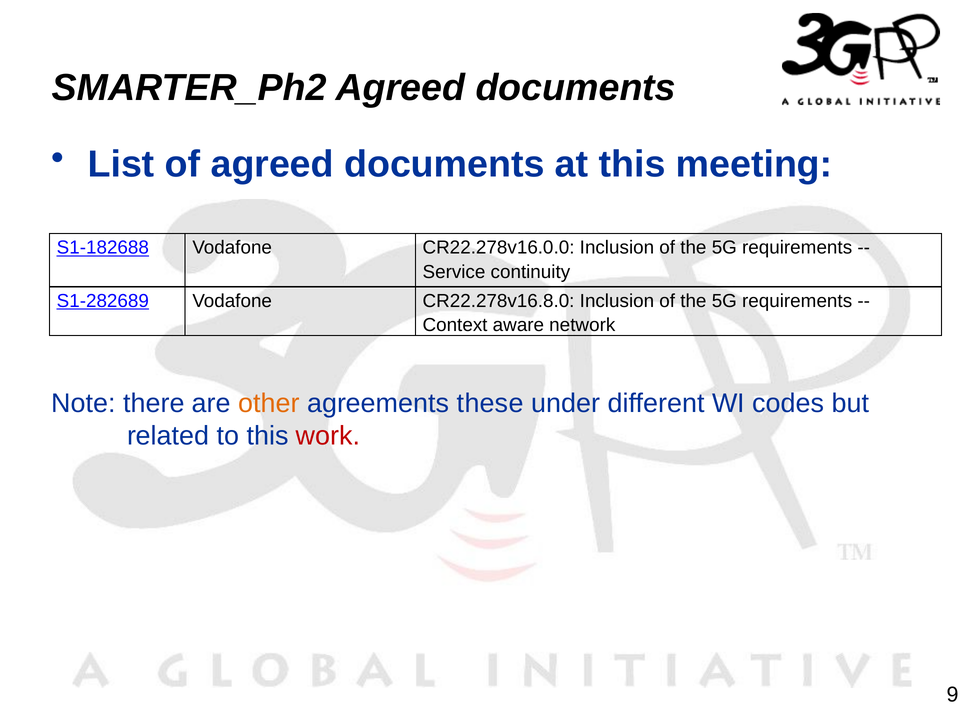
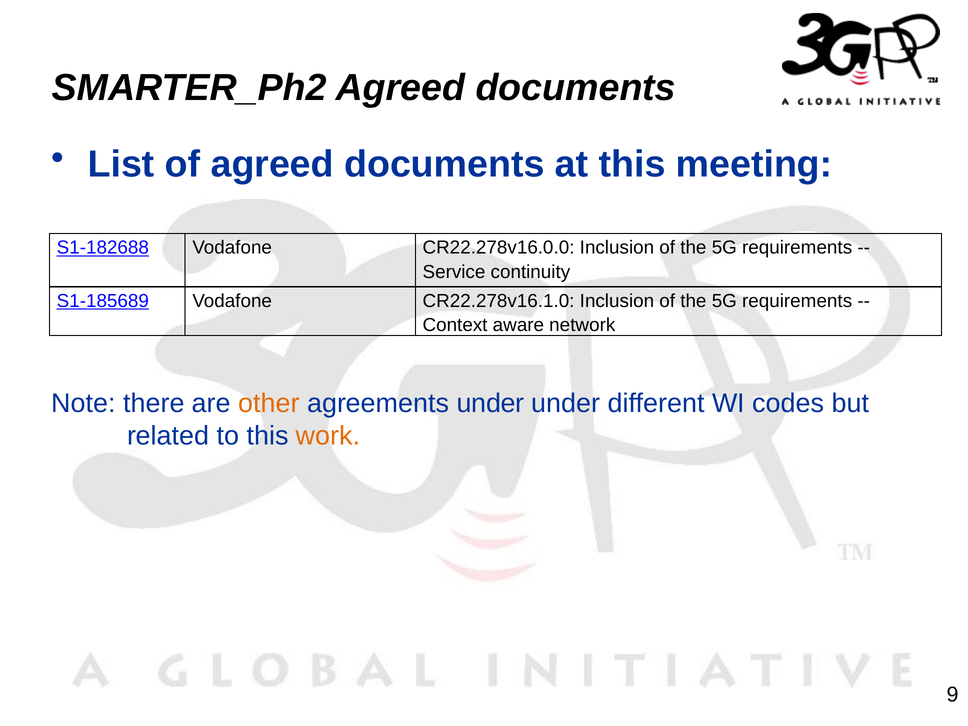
S1-282689: S1-282689 -> S1-185689 (103, 301)
CR22.278v16.8.0: CR22.278v16.8.0 -> CR22.278v16.1.0 (499, 301)
agreements these: these -> under (490, 403)
work colour: red -> orange (328, 436)
